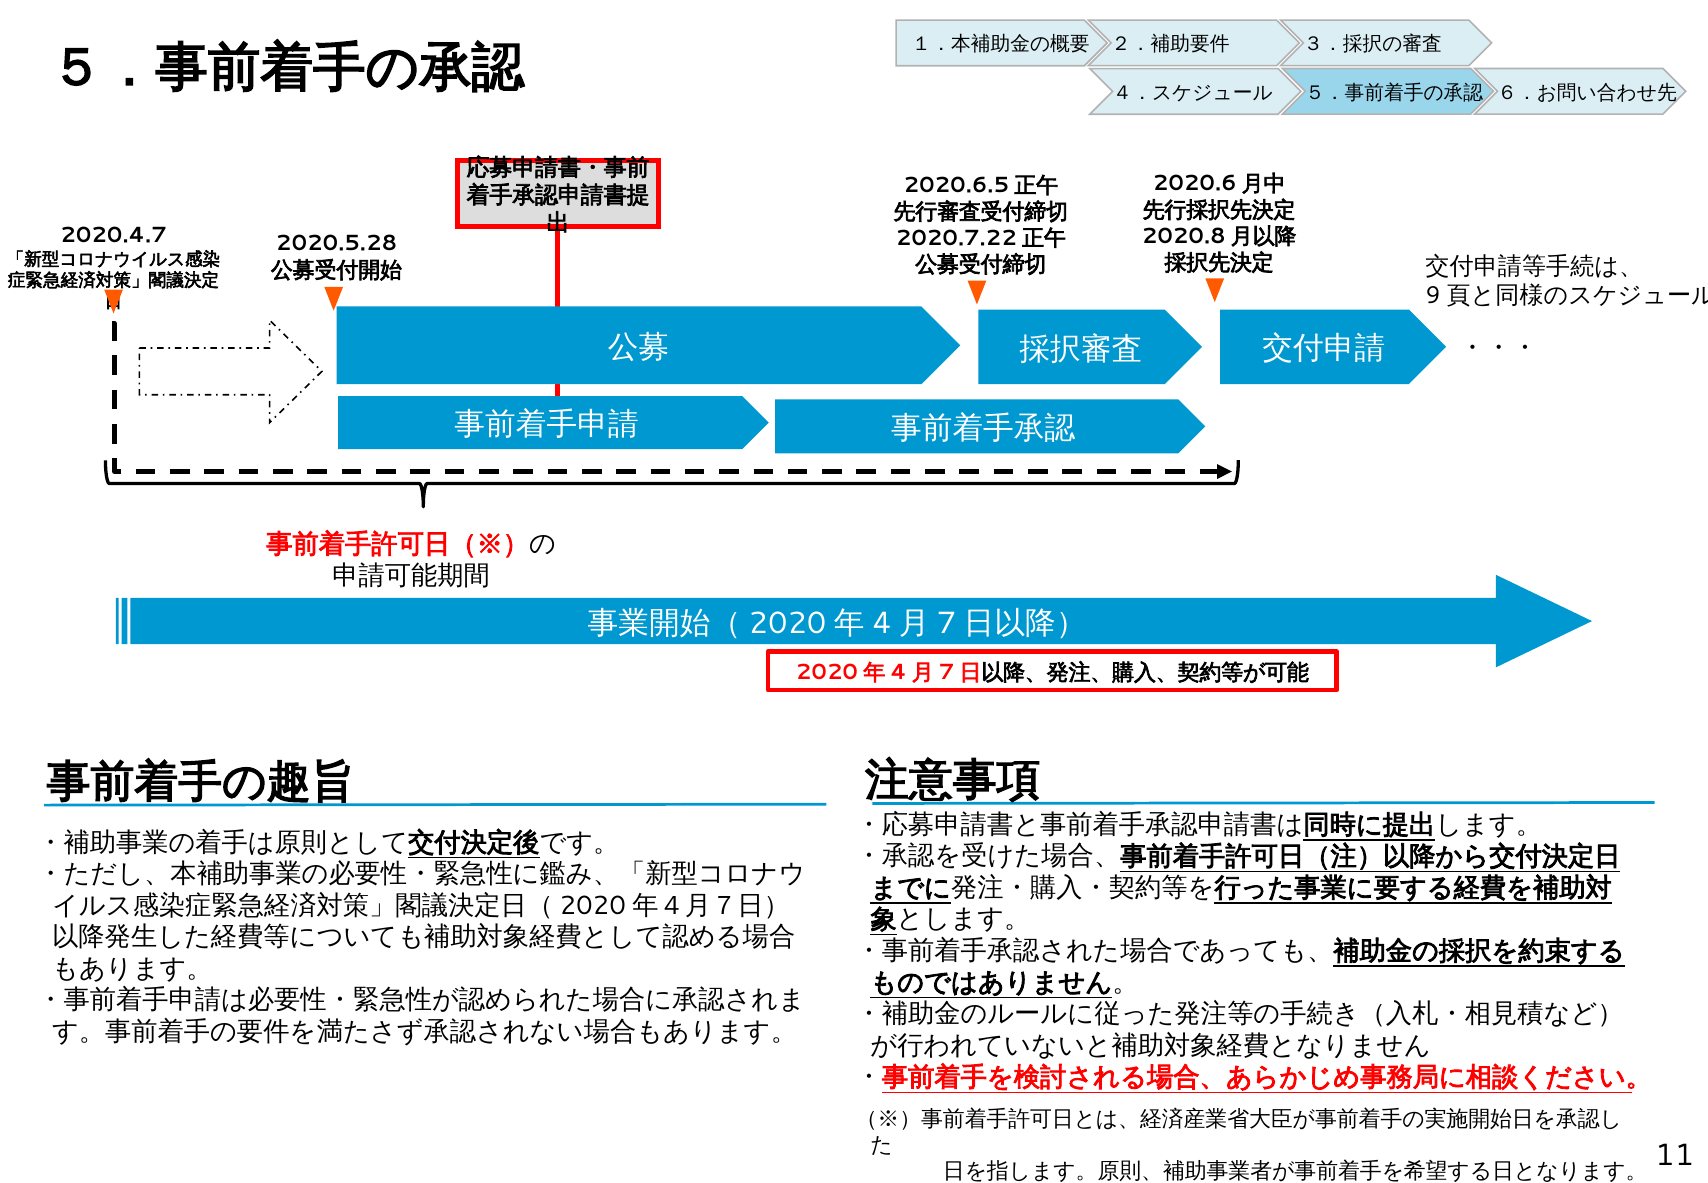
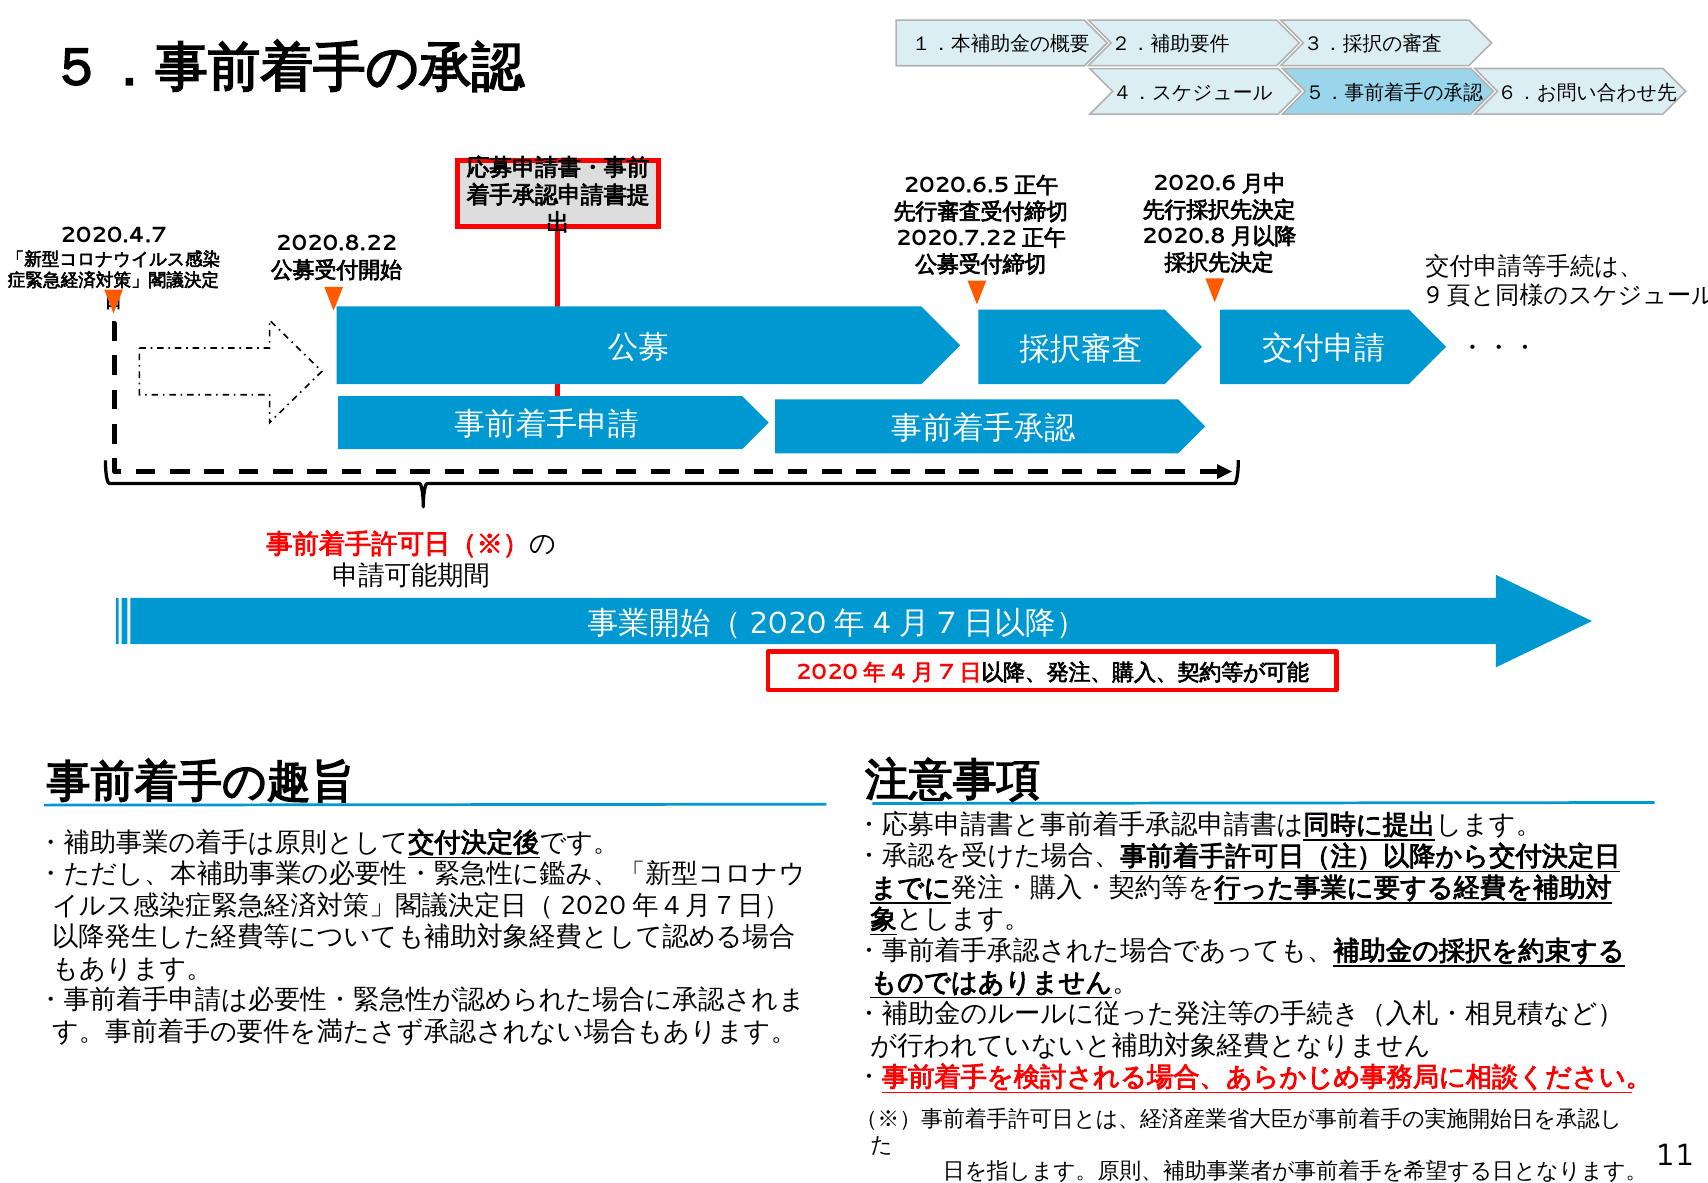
2020.5.28: 2020.5.28 -> 2020.8.22 (337, 244)
